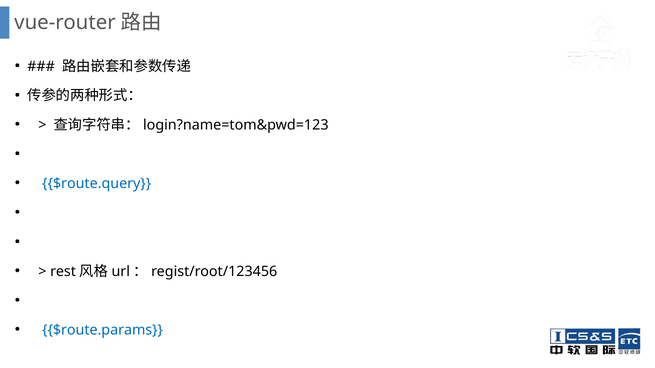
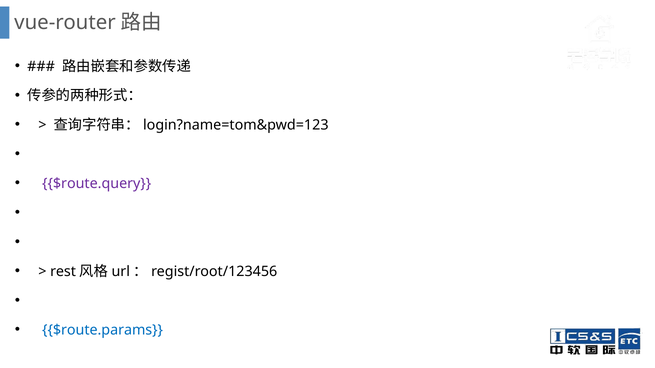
$route.query colour: blue -> purple (97, 184)
